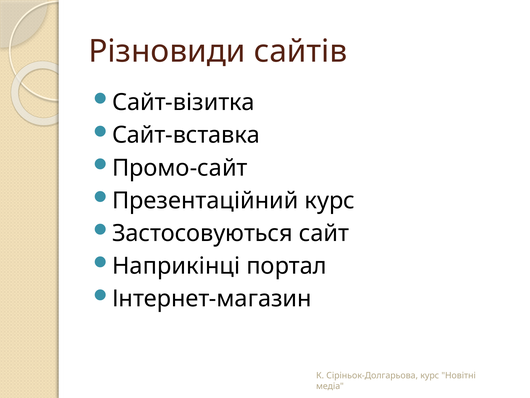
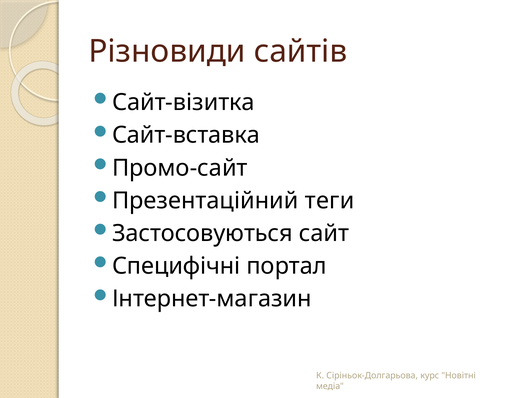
Презентаційний курс: курс -> теги (330, 200)
Наприкінці: Наприкінці -> Специфічні (176, 266)
